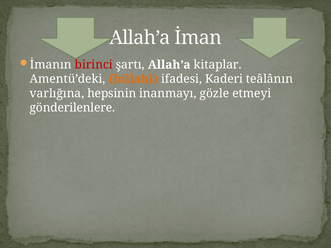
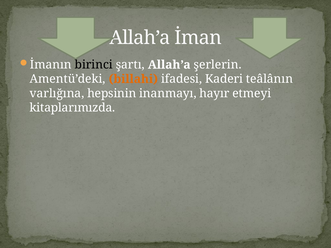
birinci colour: red -> black (94, 65)
kitaplar: kitaplar -> şerlerin (218, 65)
gözle: gözle -> hayır (214, 93)
gönderilenlere: gönderilenlere -> kitaplarımızda (72, 108)
